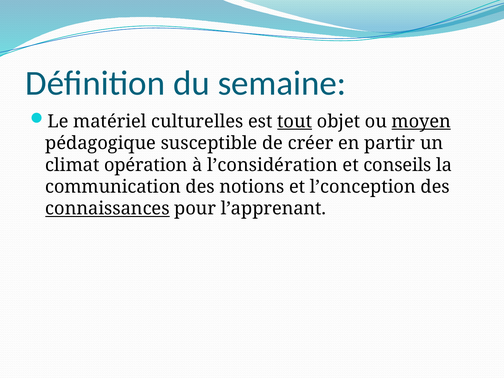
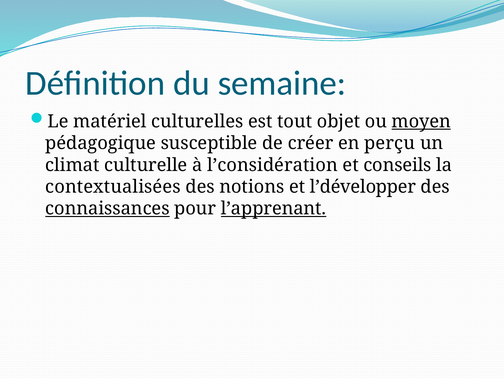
tout underline: present -> none (295, 121)
partir: partir -> perçu (390, 143)
opération: opération -> culturelle (146, 165)
communication: communication -> contextualisées (113, 187)
l’conception: l’conception -> l’développer (363, 187)
l’apprenant underline: none -> present (274, 209)
